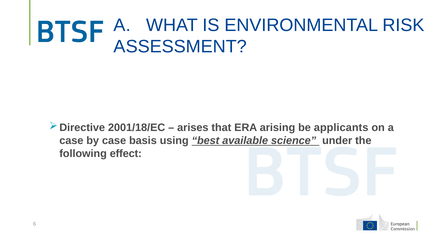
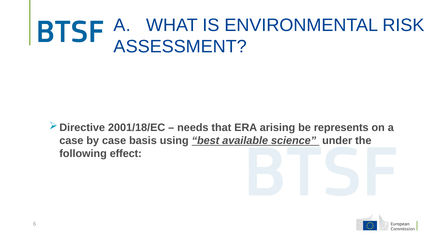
arises: arises -> needs (193, 128)
applicants: applicants -> represents (341, 128)
